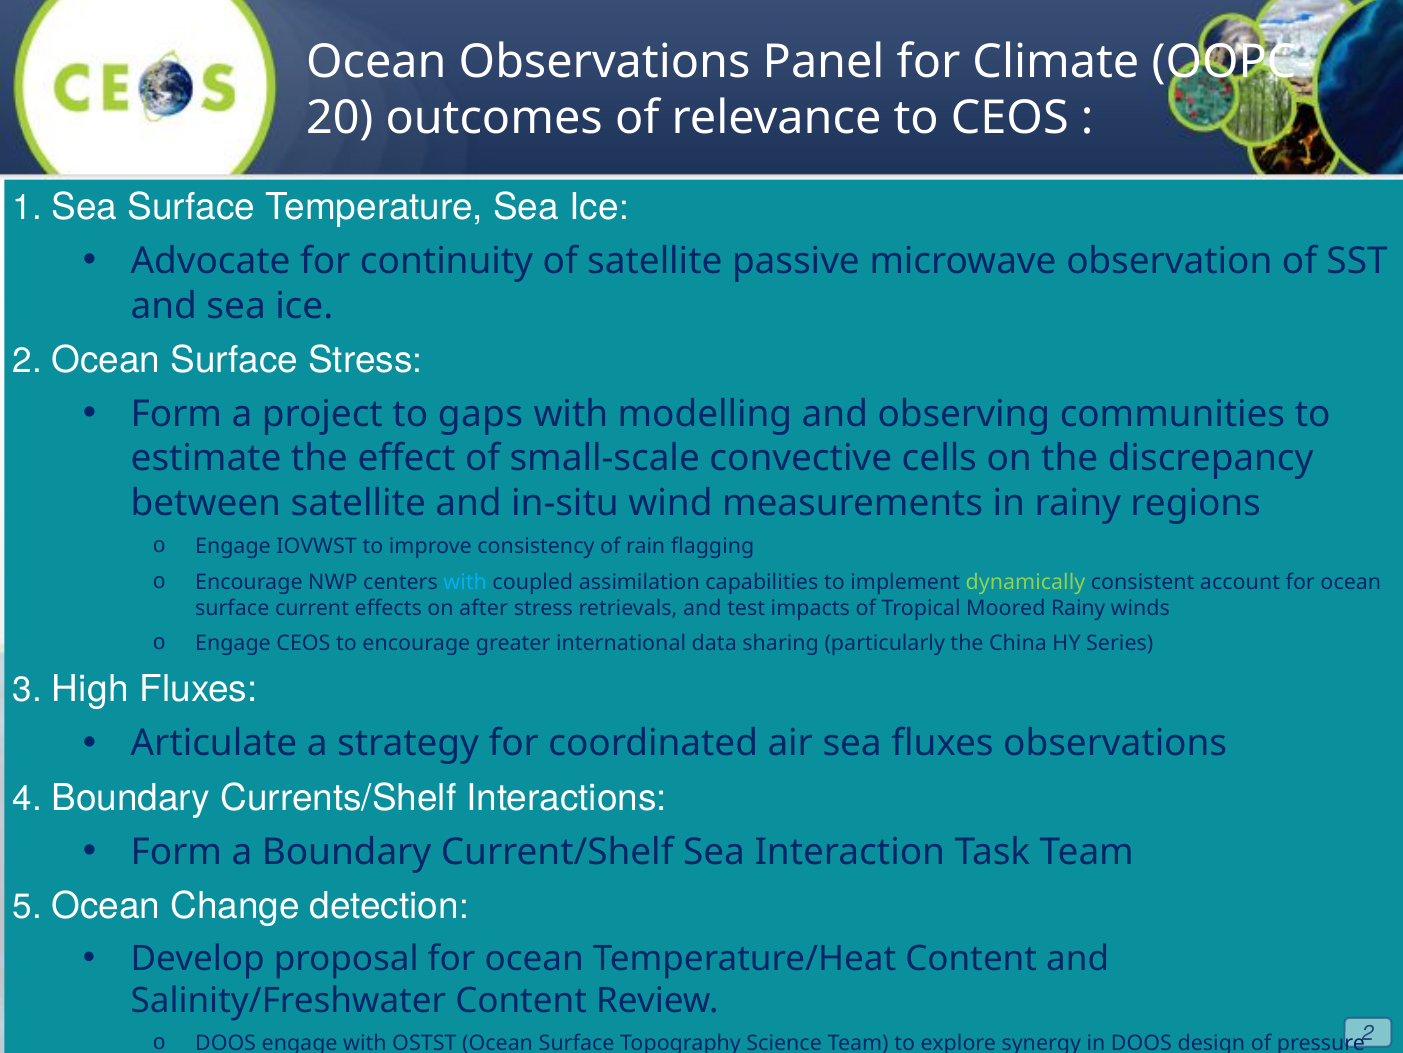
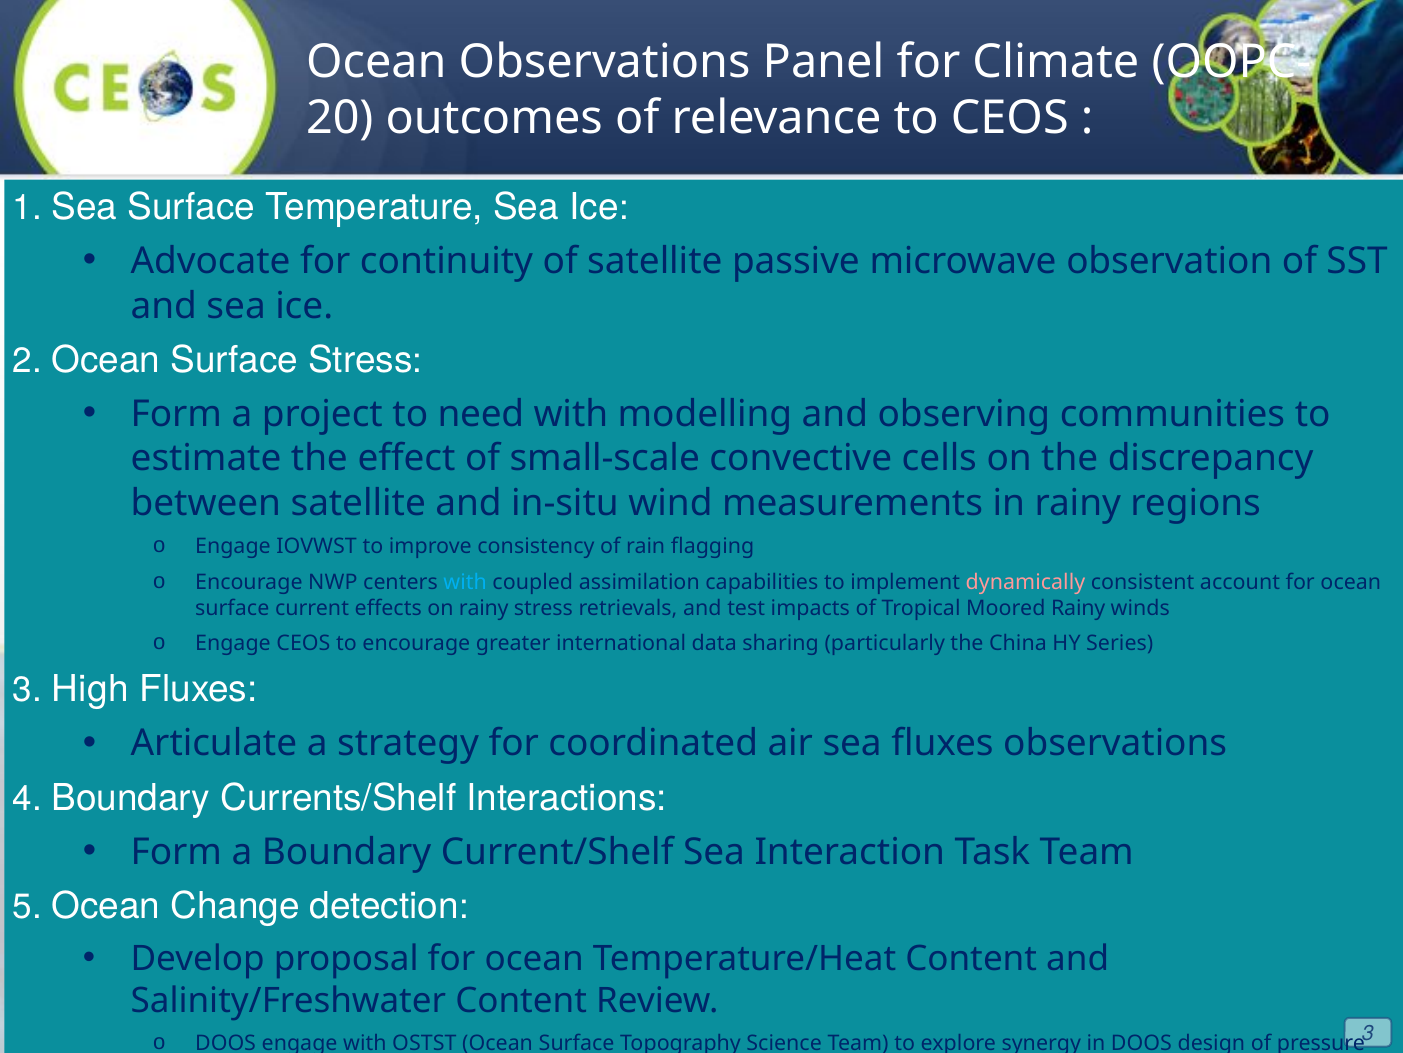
gaps: gaps -> need (481, 414)
dynamically colour: light green -> pink (1025, 582)
on after: after -> rainy (484, 608)
2: 2 -> 3 (1368, 1033)
